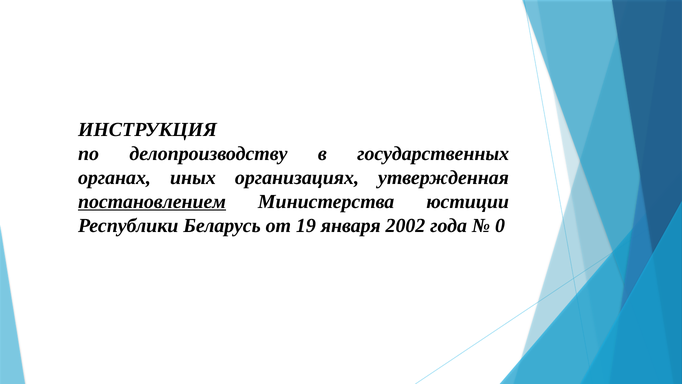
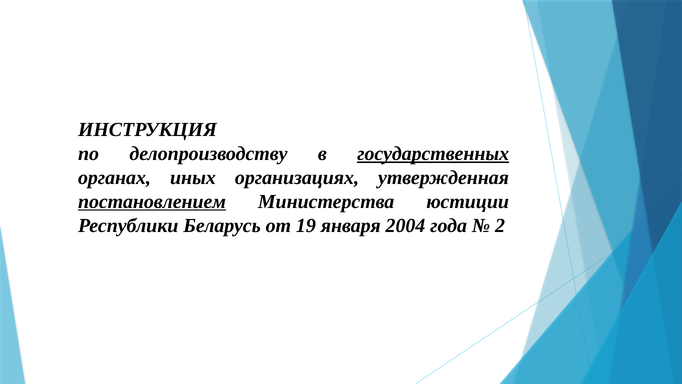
государственных underline: none -> present (433, 154)
2002: 2002 -> 2004 (405, 225)
0: 0 -> 2 (500, 225)
